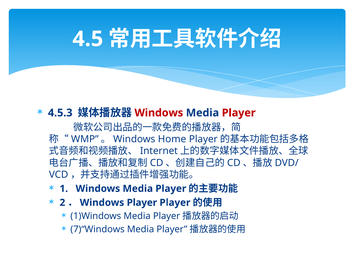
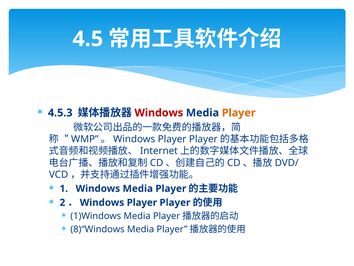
Player colour: red -> orange (239, 113)
Home: Home -> Player (172, 139)
7)“Windows: 7)“Windows -> 8)“Windows (98, 229)
